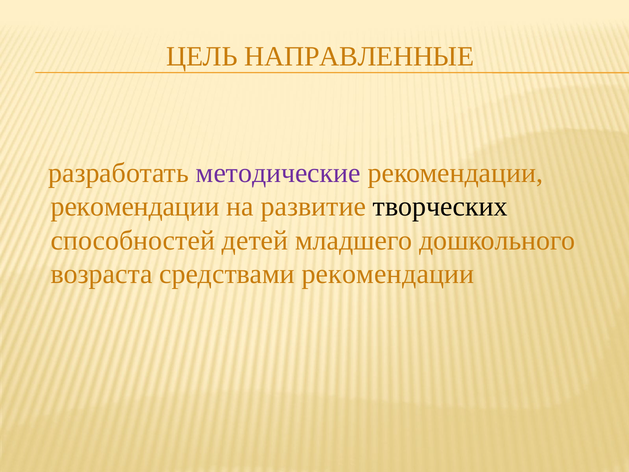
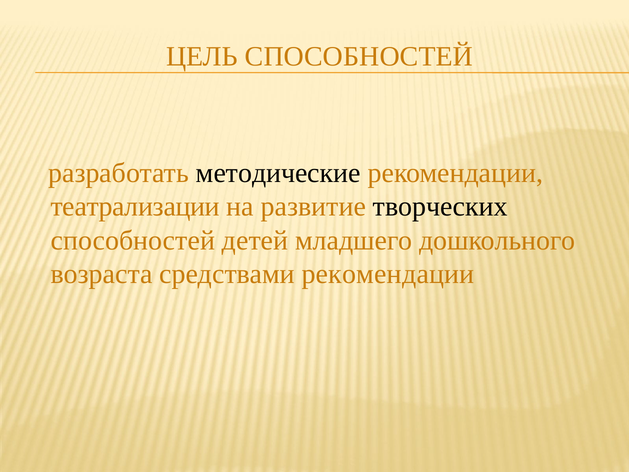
ЦЕЛЬ НАПРАВЛЕННЫЕ: НАПРАВЛЕННЫЕ -> СПОСОБНОСТЕЙ (359, 56)
методические colour: purple -> black (278, 173)
рекомендации: рекомендации -> театрализации (135, 207)
